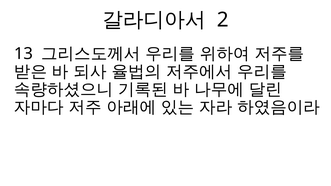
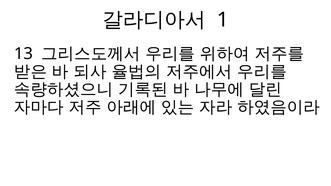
2: 2 -> 1 (223, 20)
